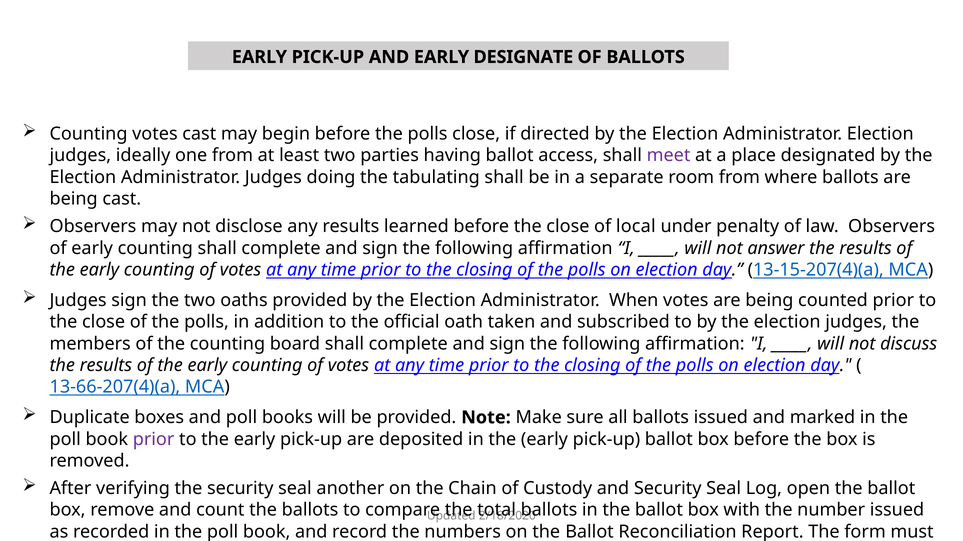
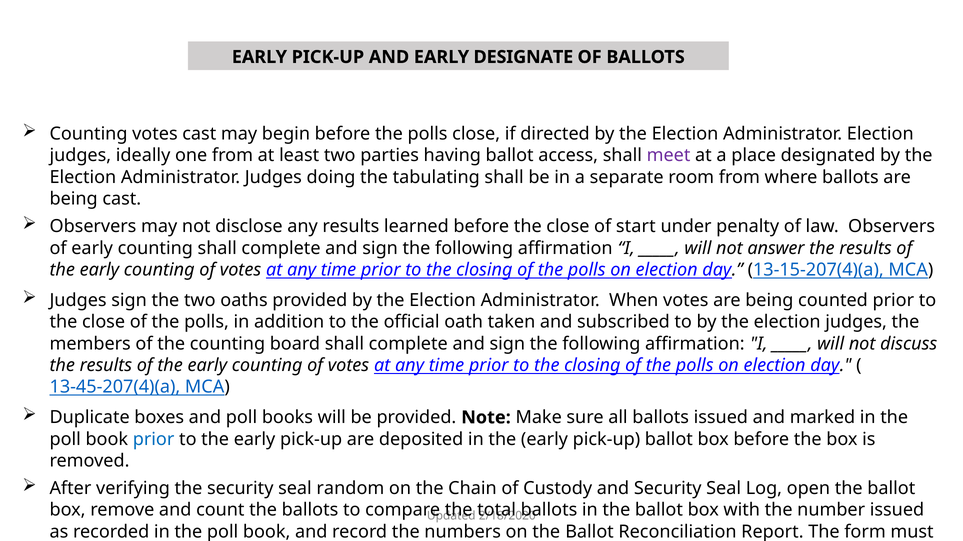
local: local -> start (636, 227)
13-66-207(4)(a: 13-66-207(4)(a -> 13-45-207(4)(a (115, 387)
prior colour: purple -> blue (154, 440)
another: another -> random (350, 489)
